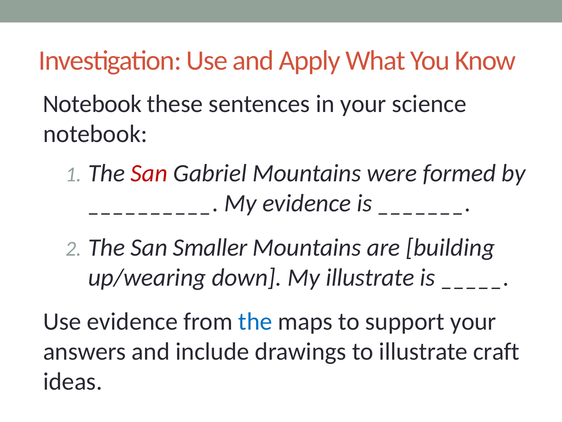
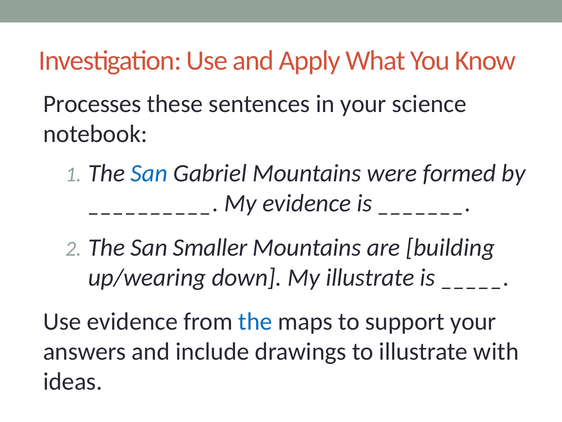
Notebook: Notebook -> Processes (92, 104)
San colour: red -> blue (149, 173)
craft: craft -> with (496, 351)
